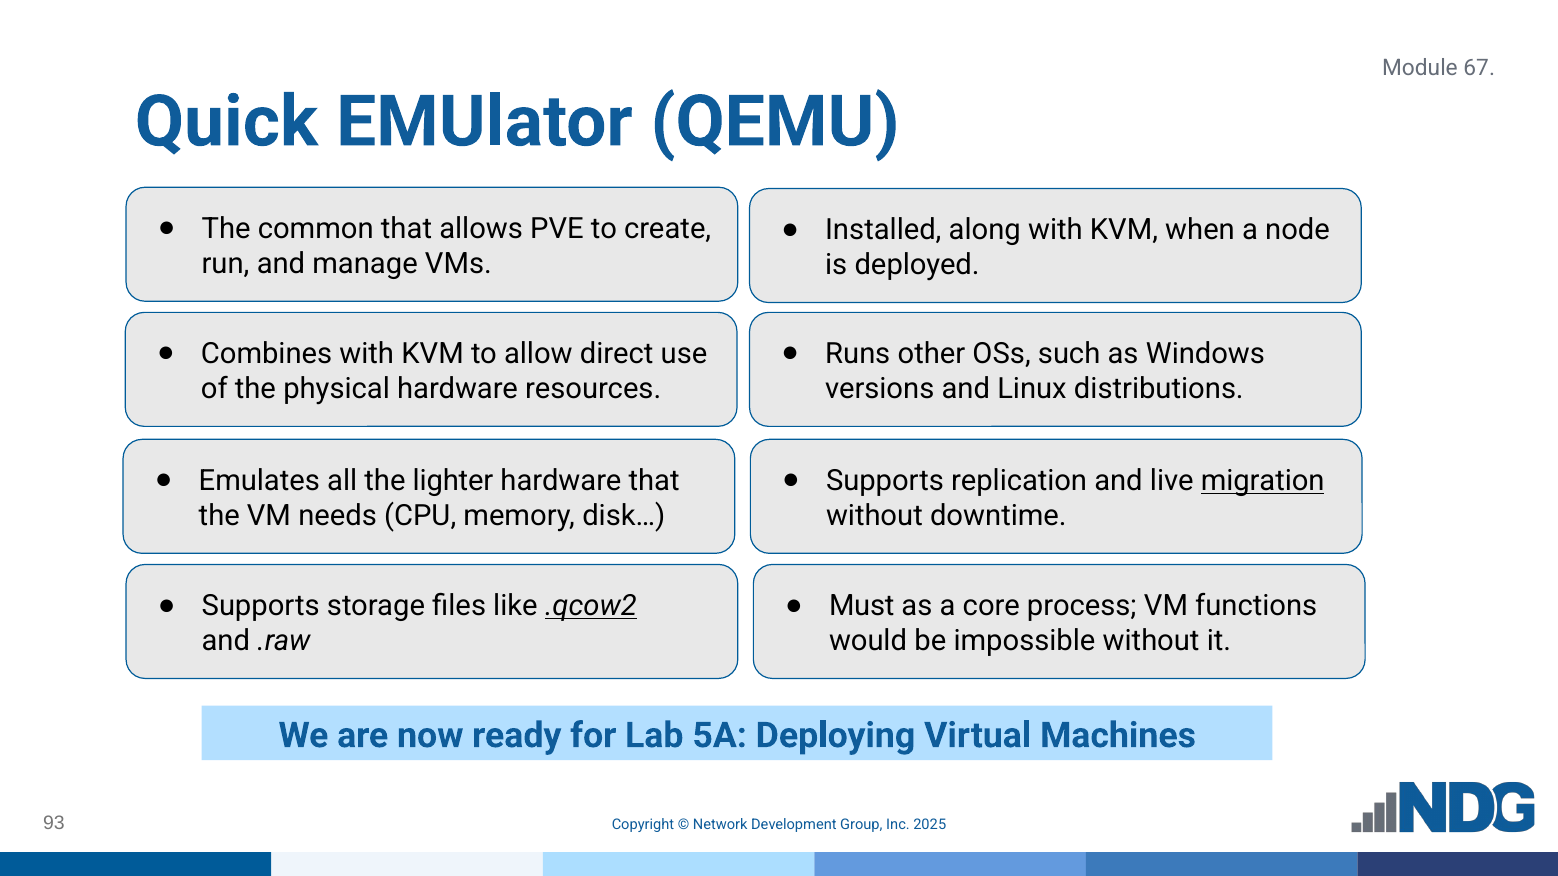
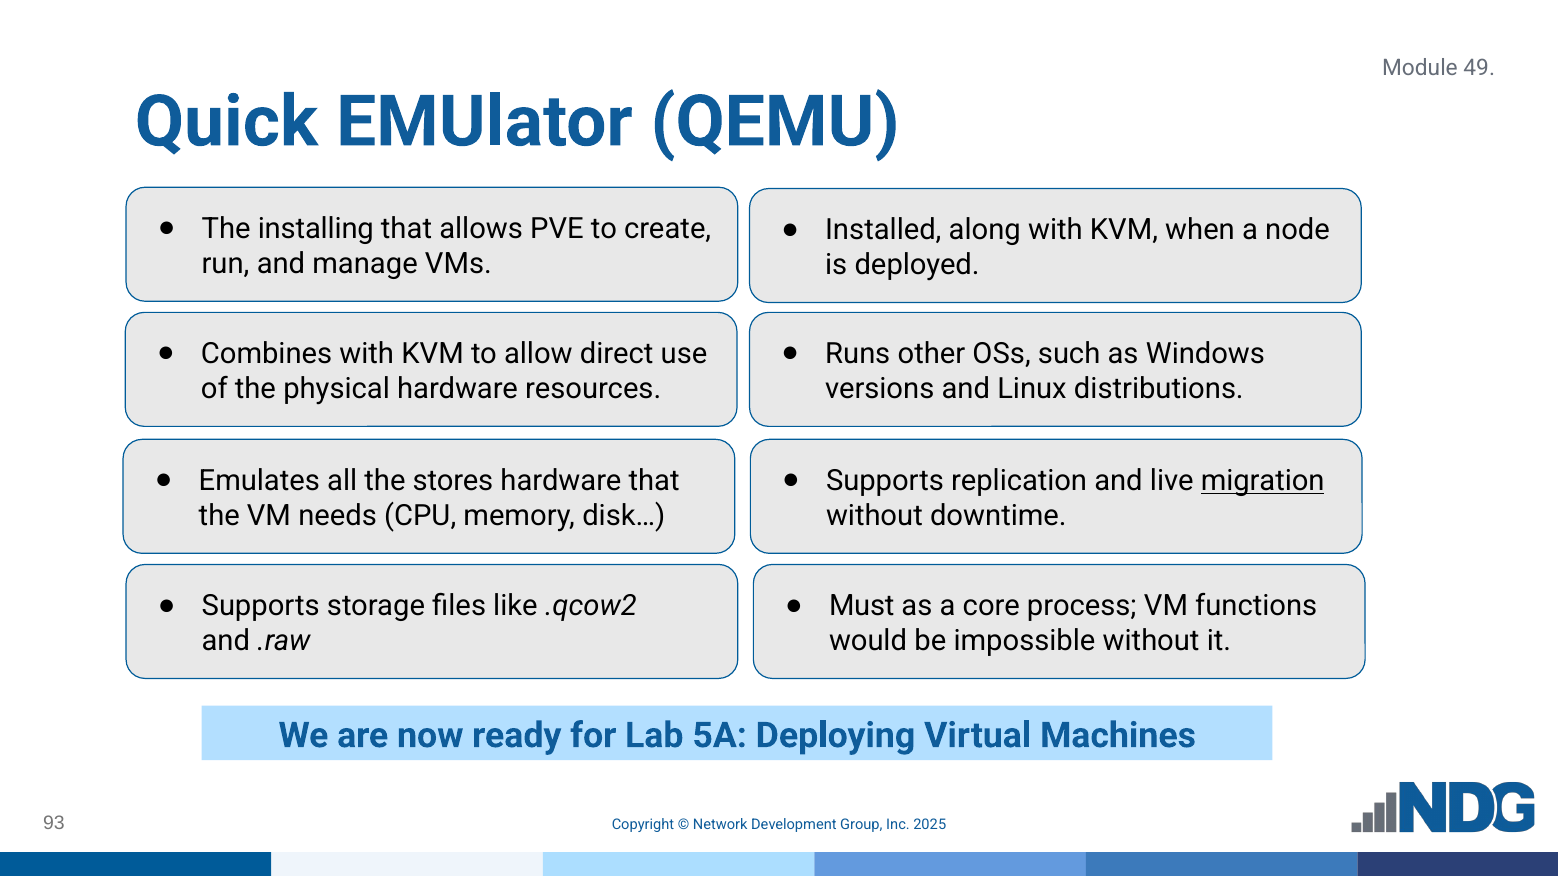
67: 67 -> 49 (1479, 68)
common: common -> installing (316, 229)
lighter: lighter -> stores (453, 481)
.qcow2 underline: present -> none (591, 606)
